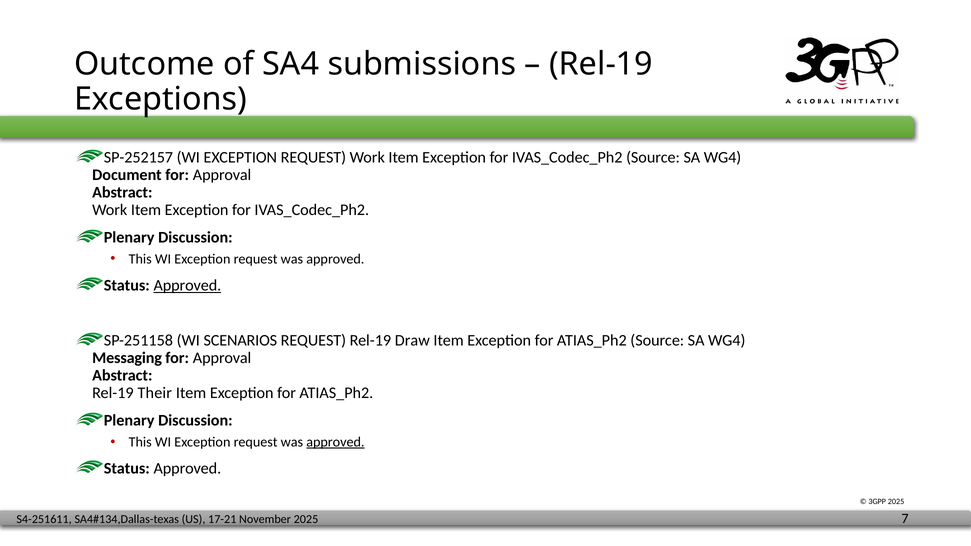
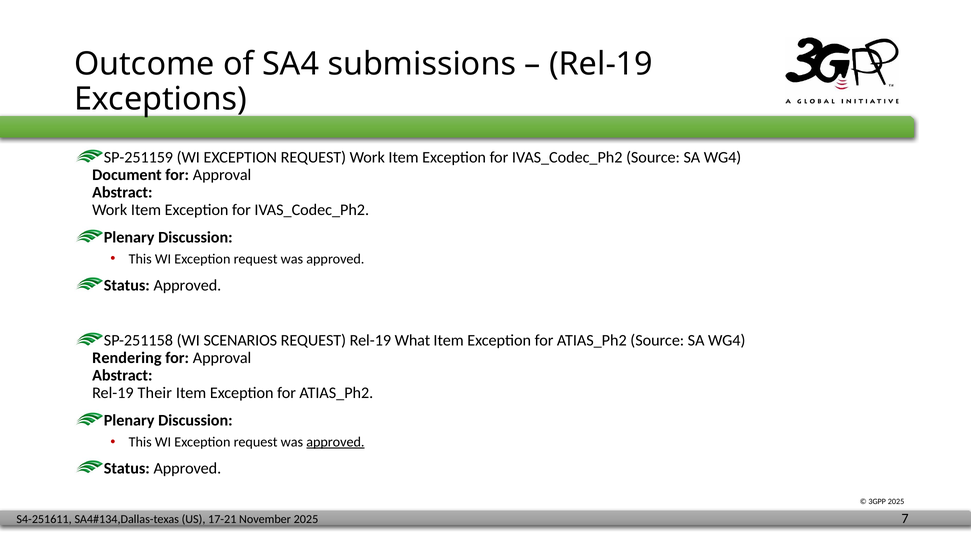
SP-252157: SP-252157 -> SP-251159 (138, 158)
Approved underline: present -> none (187, 286)
Draw: Draw -> What (412, 341)
Messaging: Messaging -> Rendering (127, 358)
